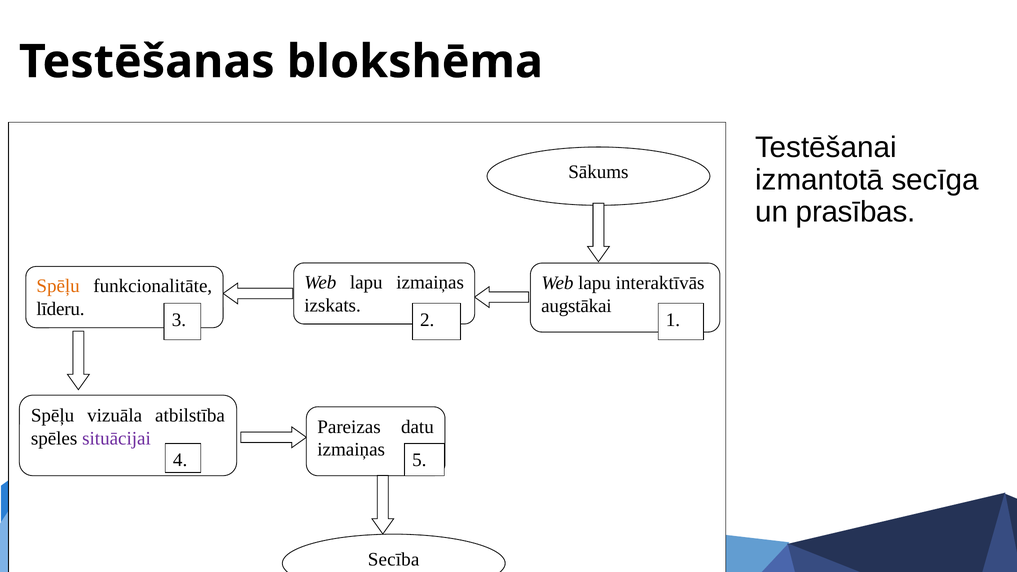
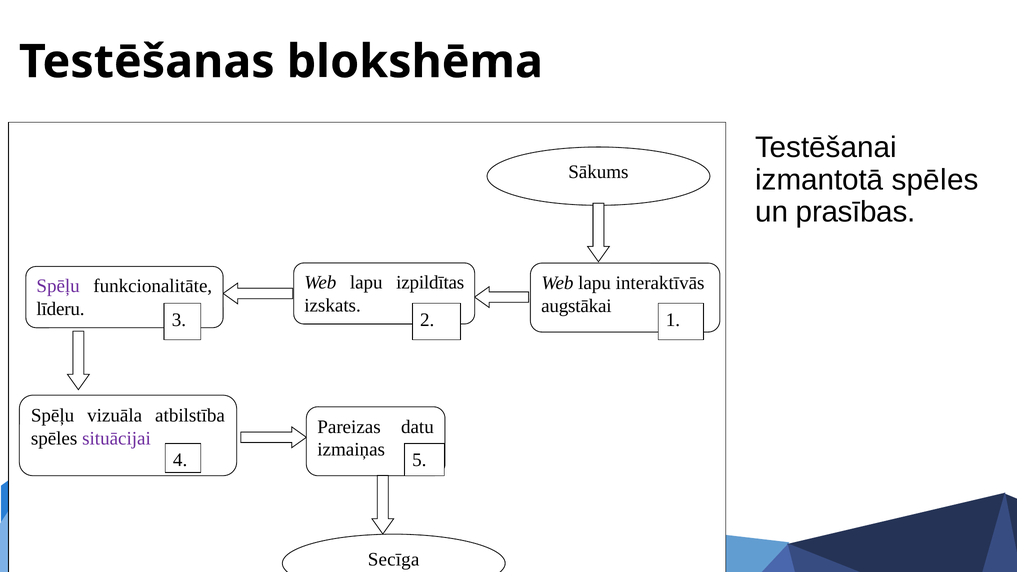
izmantotā secīga: secīga -> spēles (935, 180)
lapu izmaiņas: izmaiņas -> izpildītas (430, 282)
Spēļu colour: orange -> purple (58, 286)
Secība: Secība -> Secīga (394, 559)
